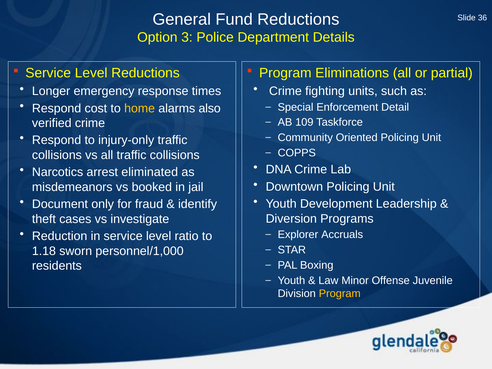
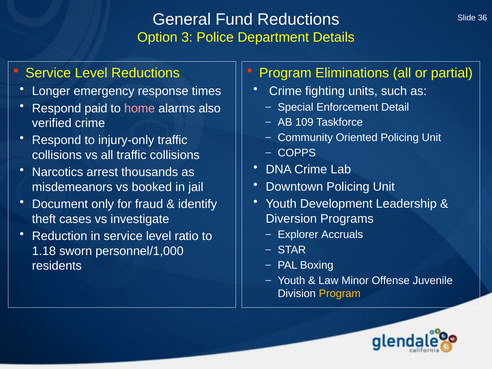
cost: cost -> paid (96, 108)
home colour: yellow -> pink (140, 108)
eliminated: eliminated -> thousands (150, 172)
